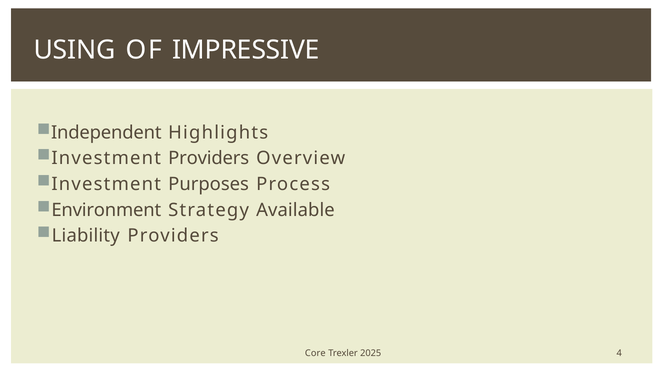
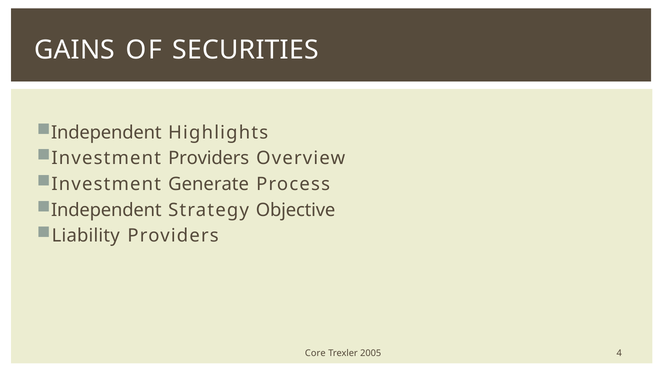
USING: USING -> GAINS (75, 50)
IMPRESSIVE: IMPRESSIVE -> SECURITIES (246, 50)
Purposes: Purposes -> Generate (209, 184)
Environment: Environment -> Independent (106, 210)
Available: Available -> Objective (296, 210)
2025: 2025 -> 2005 (371, 354)
